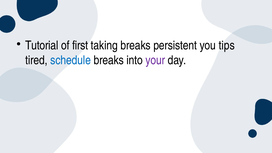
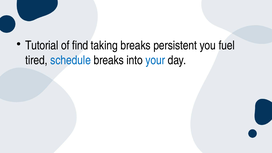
first: first -> find (80, 45)
tips: tips -> fuel (227, 45)
your colour: purple -> blue (155, 60)
